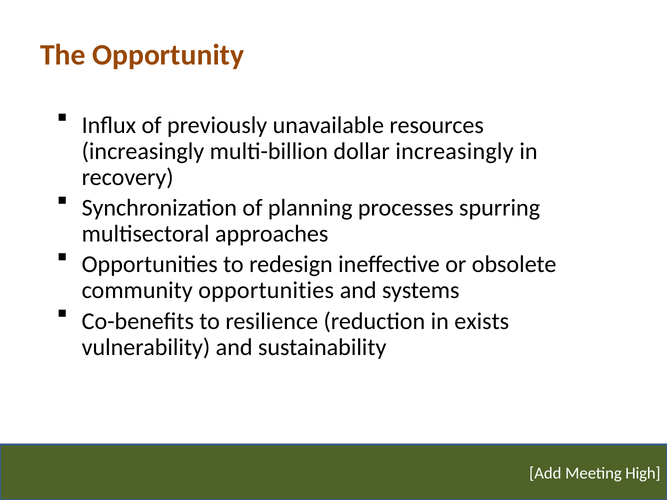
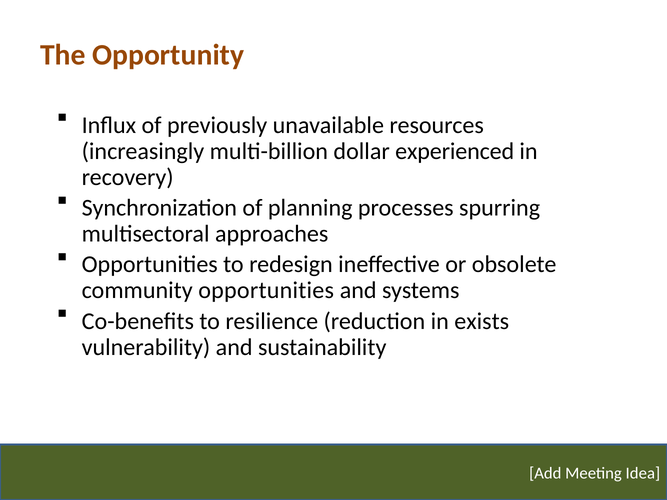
dollar increasingly: increasingly -> experienced (455, 151)
High: High -> Idea (643, 474)
